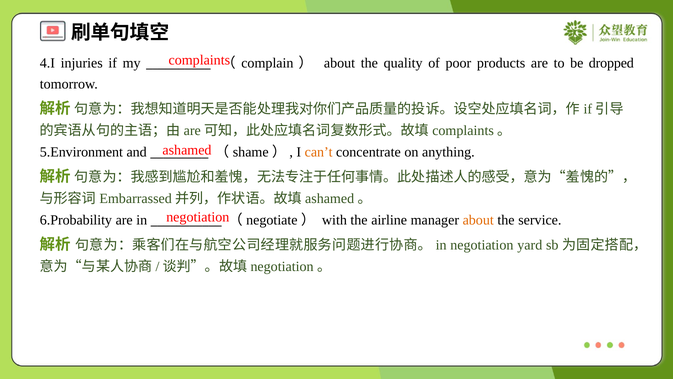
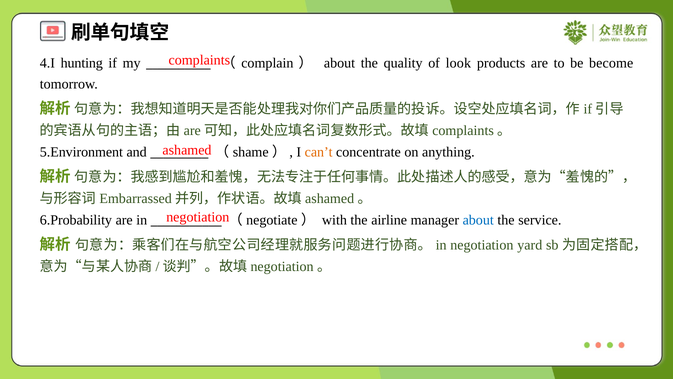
injuries: injuries -> hunting (82, 63)
poor: poor -> look (458, 63)
dropped: dropped -> become (611, 63)
about colour: orange -> blue (478, 220)
